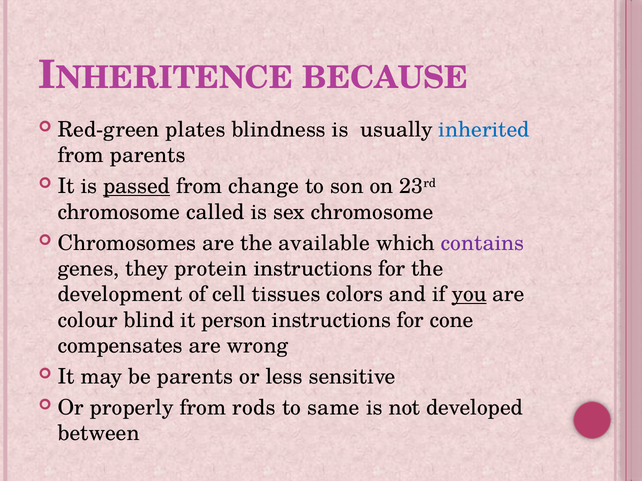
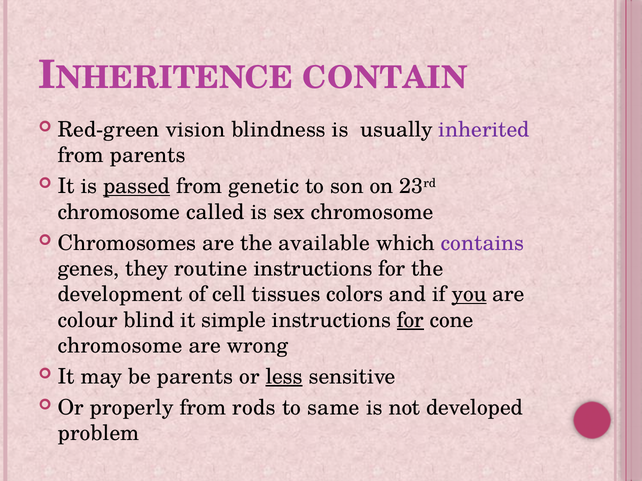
BECAUSE: BECAUSE -> CONTAIN (385, 78)
plates: plates -> vision (195, 130)
inherited colour: blue -> purple (484, 130)
change: change -> genetic (264, 187)
protein: protein -> routine (211, 269)
person: person -> simple (234, 320)
for underline: none -> present (410, 320)
compensates: compensates -> chromosome (120, 346)
less underline: none -> present (284, 377)
between: between -> problem (99, 434)
